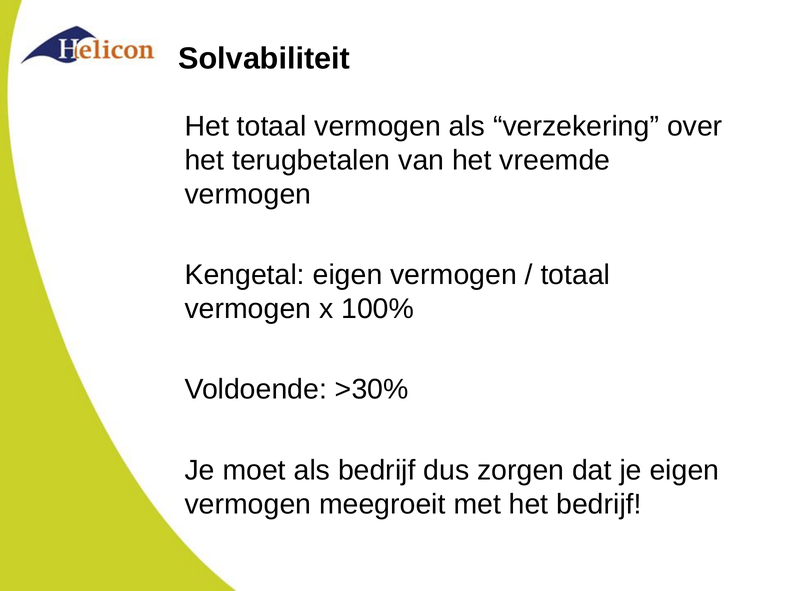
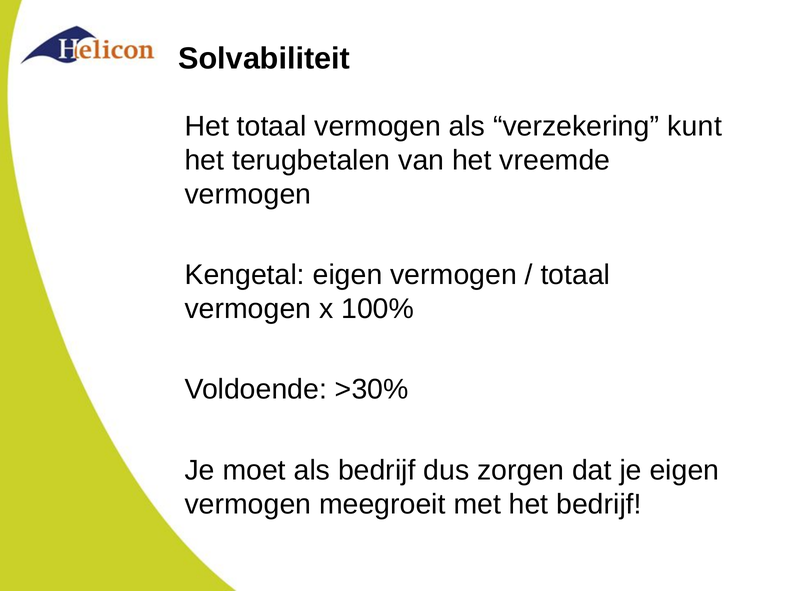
over: over -> kunt (695, 126)
